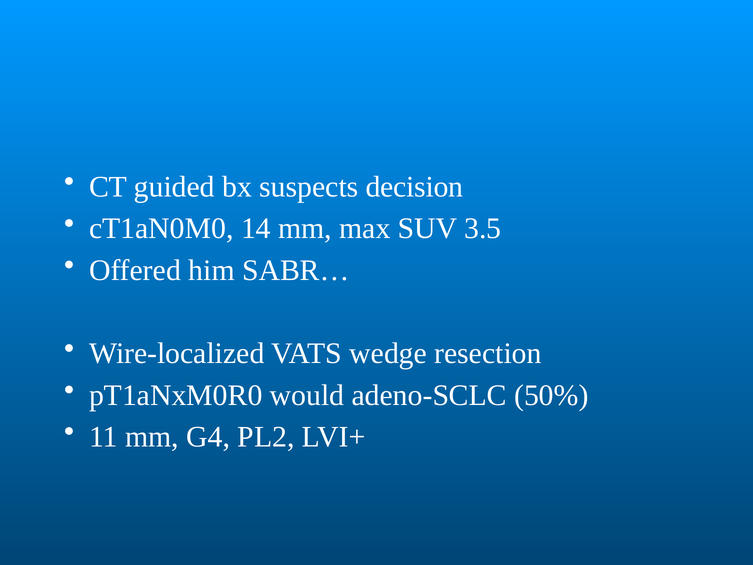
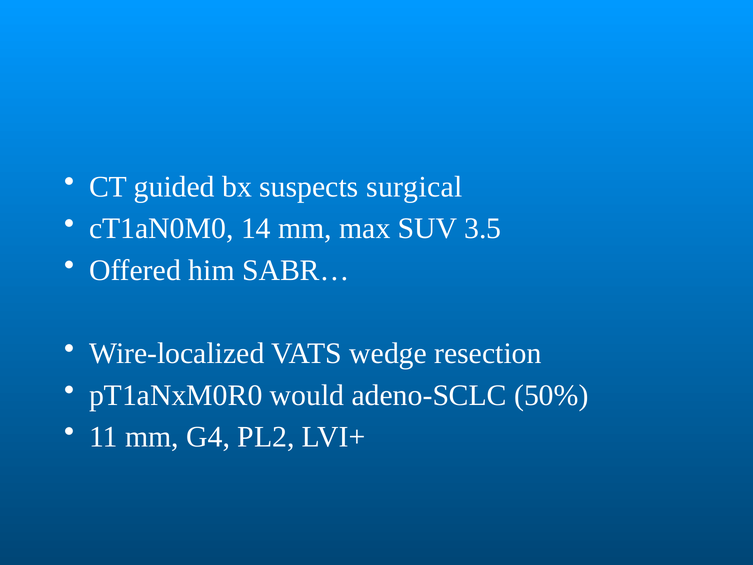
decision: decision -> surgical (414, 187)
